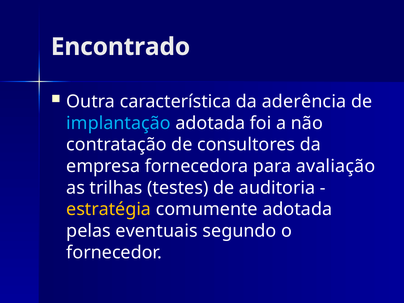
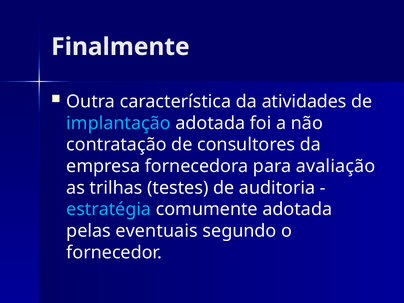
Encontrado: Encontrado -> Finalmente (120, 47)
aderência: aderência -> atividades (304, 102)
estratégia colour: yellow -> light blue (109, 209)
